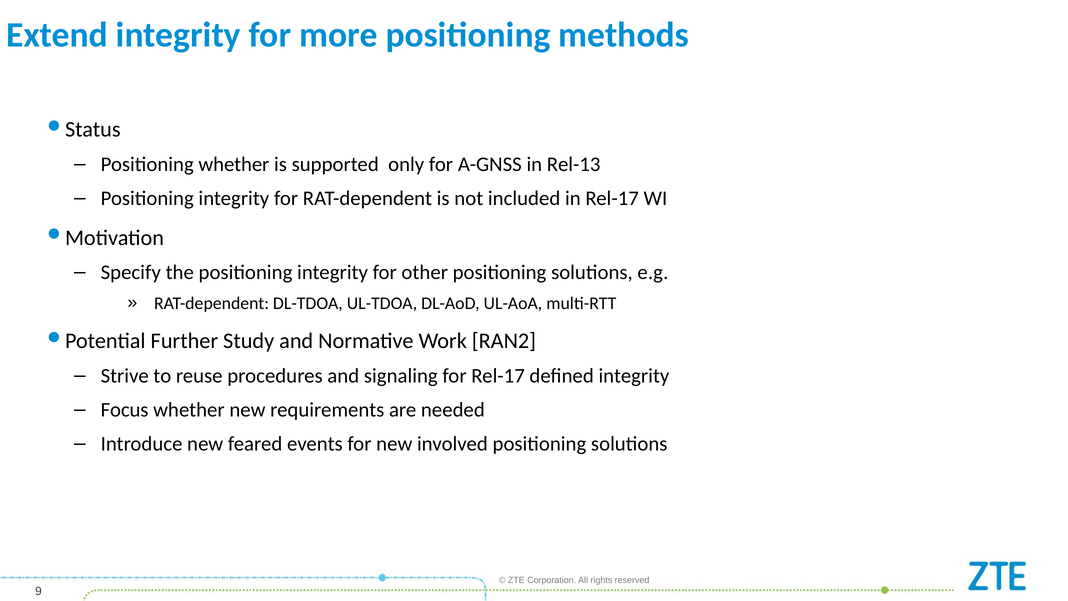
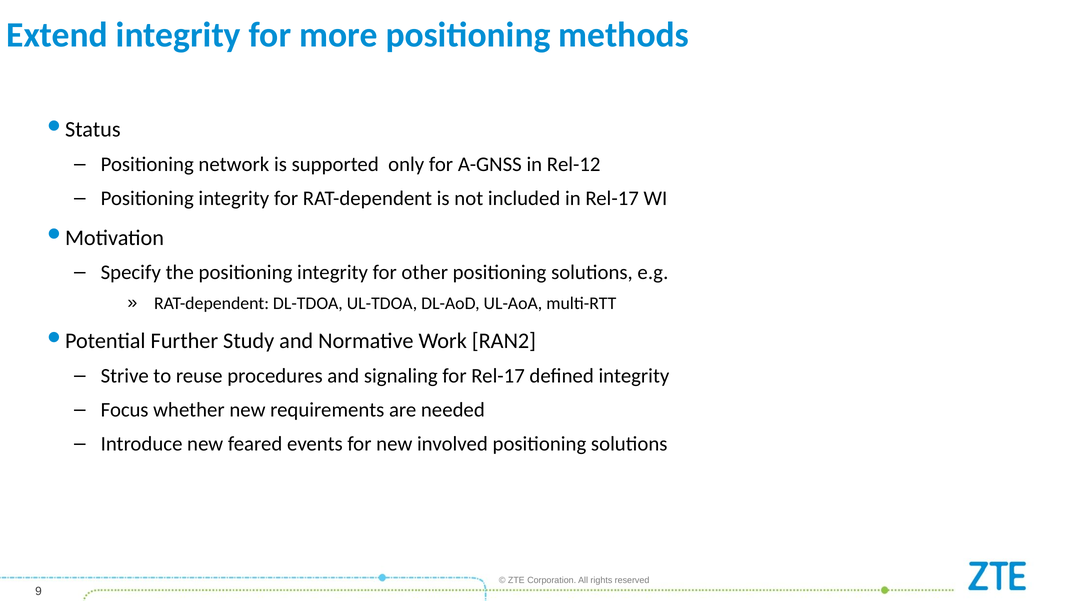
Positioning whether: whether -> network (234, 164)
Rel-13: Rel-13 -> Rel-12 (574, 164)
